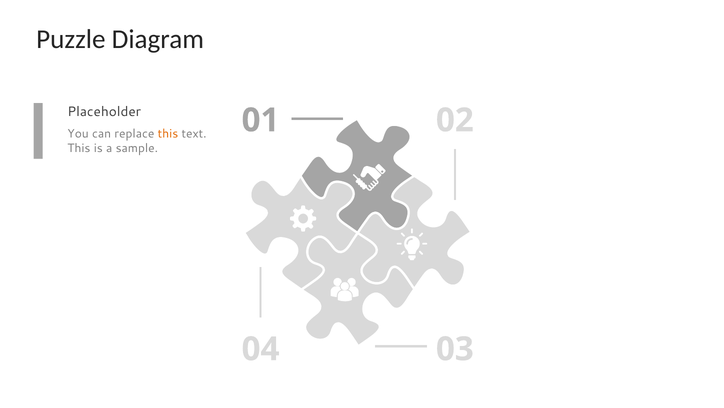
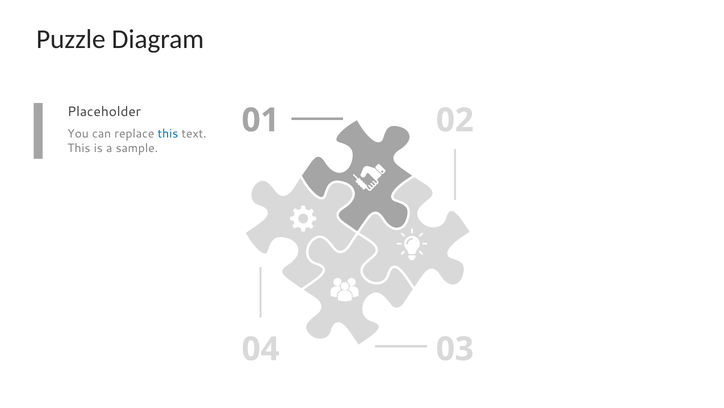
this colour: orange -> blue (168, 134)
